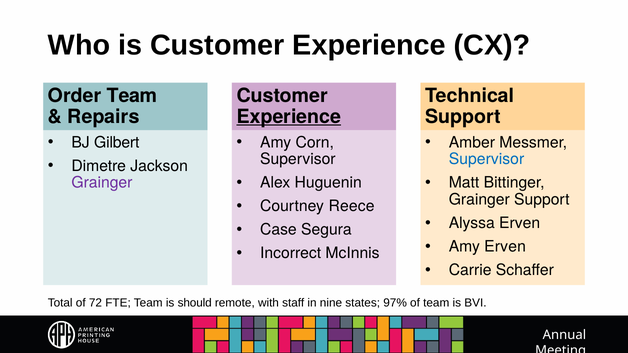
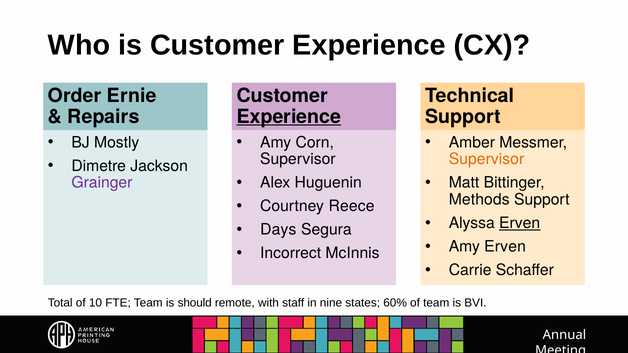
Order Team: Team -> Ernie (132, 96)
Gilbert: Gilbert -> Mostly (117, 142)
Supervisor colour: blue -> orange (487, 159)
Grainger: Grainger -> Methods (479, 200)
Erven underline: none -> present (520, 223)
Case: Case -> Days (278, 230)
72: 72 -> 10 (95, 303)
97%: 97% -> 60% (395, 303)
